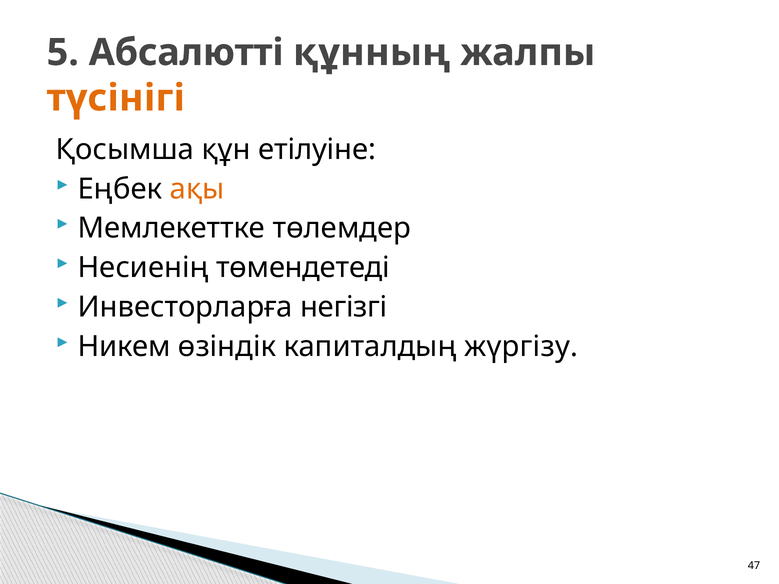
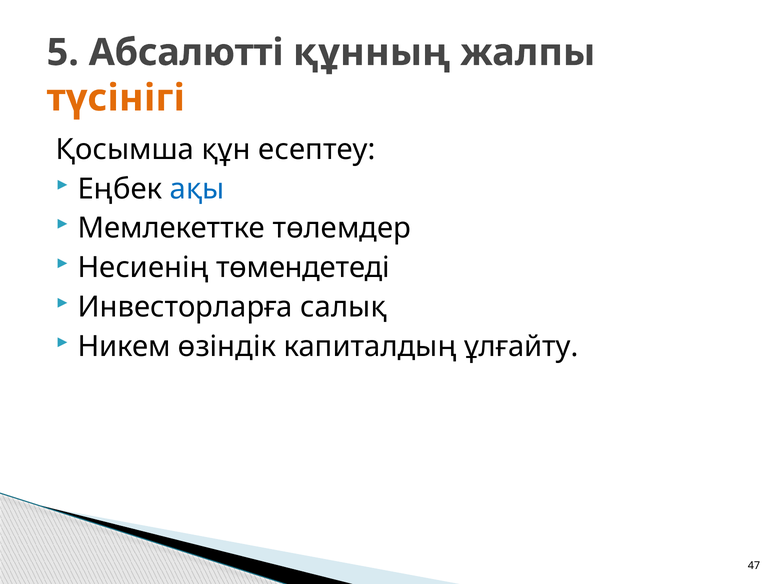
етілуіне: етілуіне -> есептеу (317, 150)
ақы colour: orange -> blue (197, 189)
негізгі: негізгі -> салық (344, 307)
жүргізу: жүргізу -> ұлғайту (521, 347)
